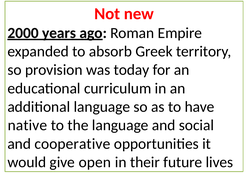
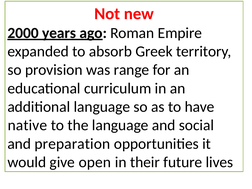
today: today -> range (131, 70)
cooperative: cooperative -> preparation (72, 144)
